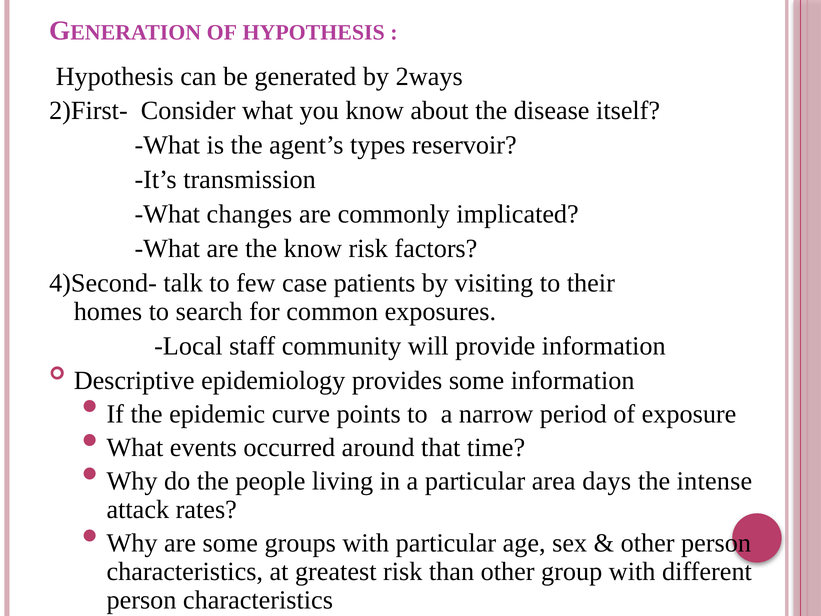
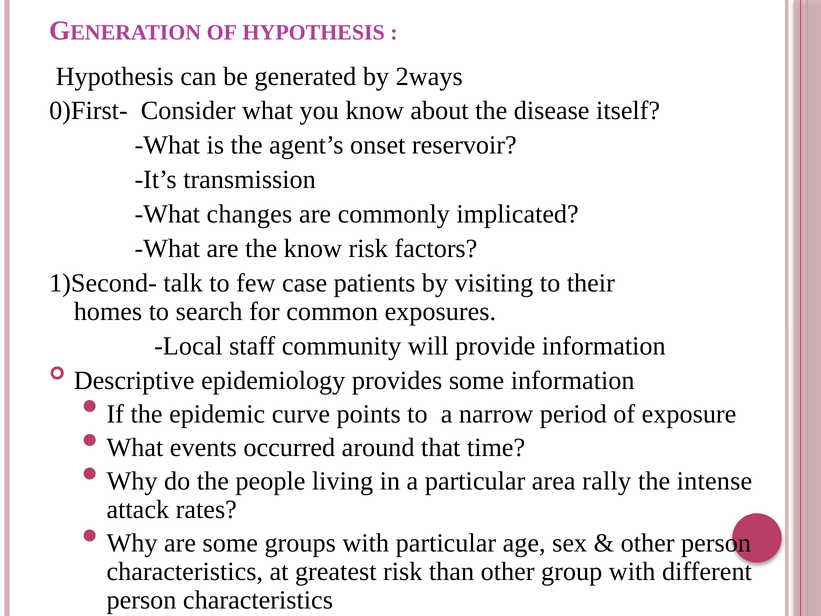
2)First-: 2)First- -> 0)First- (88, 111)
types: types -> onset (378, 145)
4)Second-: 4)Second- -> 1)Second- (103, 283)
days: days -> rally (607, 481)
